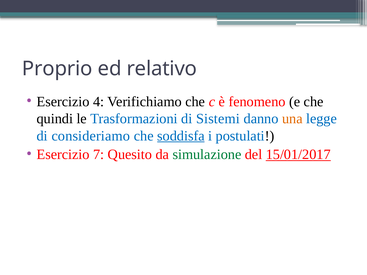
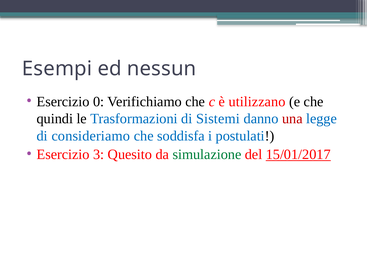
Proprio: Proprio -> Esempi (57, 69)
relativo: relativo -> nessun (162, 69)
4: 4 -> 0 (99, 102)
fenomeno: fenomeno -> utilizzano (257, 102)
una colour: orange -> red (292, 119)
soddisfa underline: present -> none (181, 136)
7: 7 -> 3 (99, 155)
